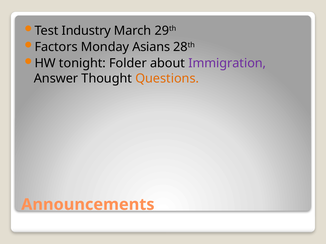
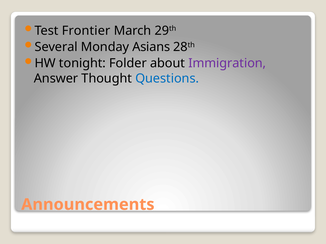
Industry: Industry -> Frontier (86, 31)
Factors: Factors -> Several (56, 47)
Questions colour: orange -> blue (167, 79)
